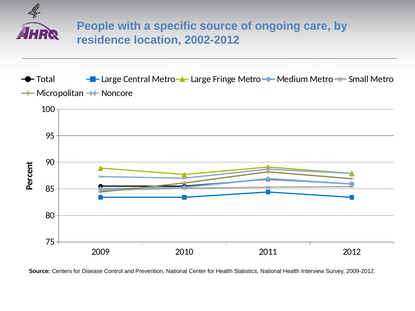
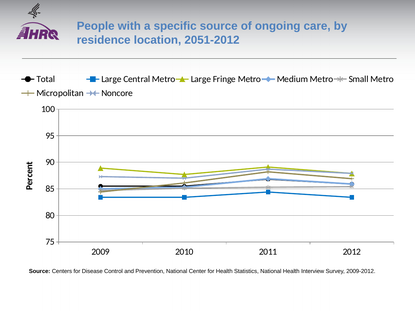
2002-2012: 2002-2012 -> 2051-2012 (212, 40)
